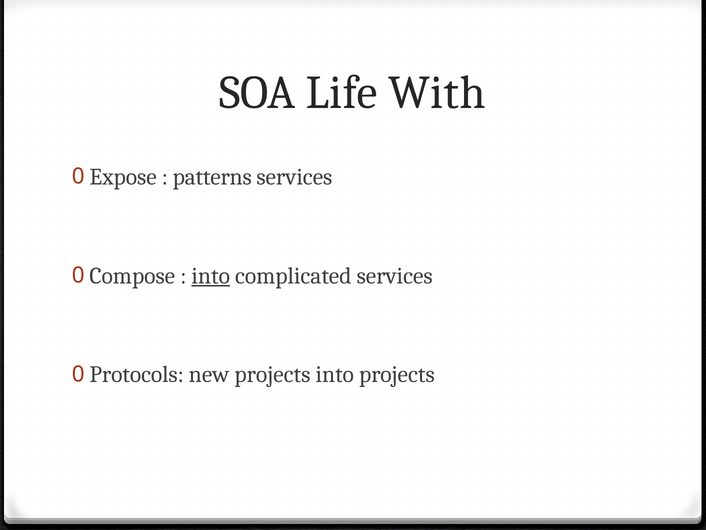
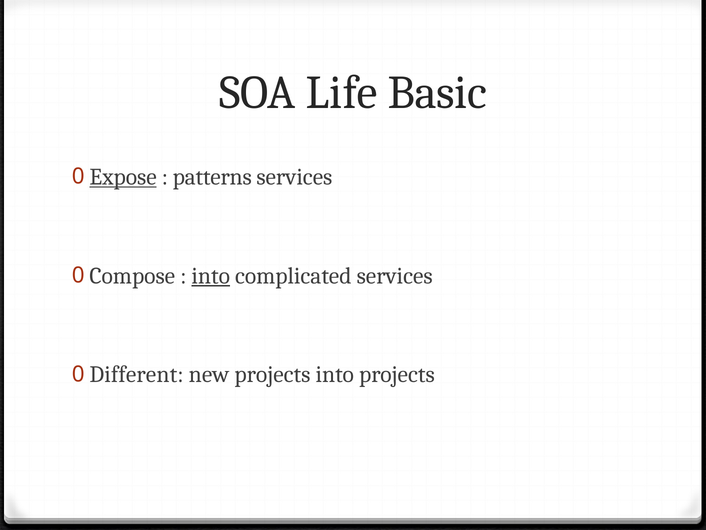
With: With -> Basic (437, 93)
Expose underline: none -> present (123, 177)
Protocols: Protocols -> Different (137, 374)
